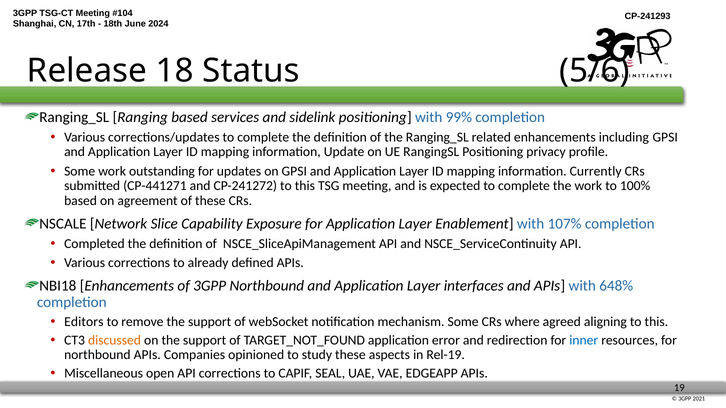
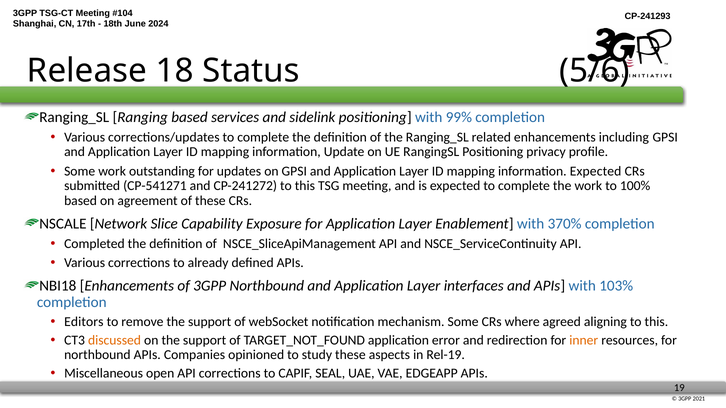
information Currently: Currently -> Expected (596, 171)
CP-441271: CP-441271 -> CP-541271 (155, 186)
107%: 107% -> 370% (565, 224)
648%: 648% -> 103% (616, 286)
inner colour: blue -> orange (584, 340)
